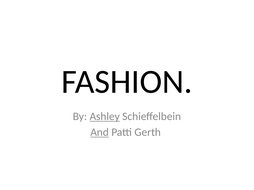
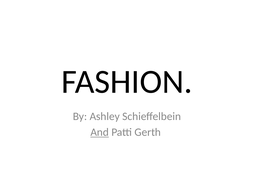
Ashley underline: present -> none (105, 117)
